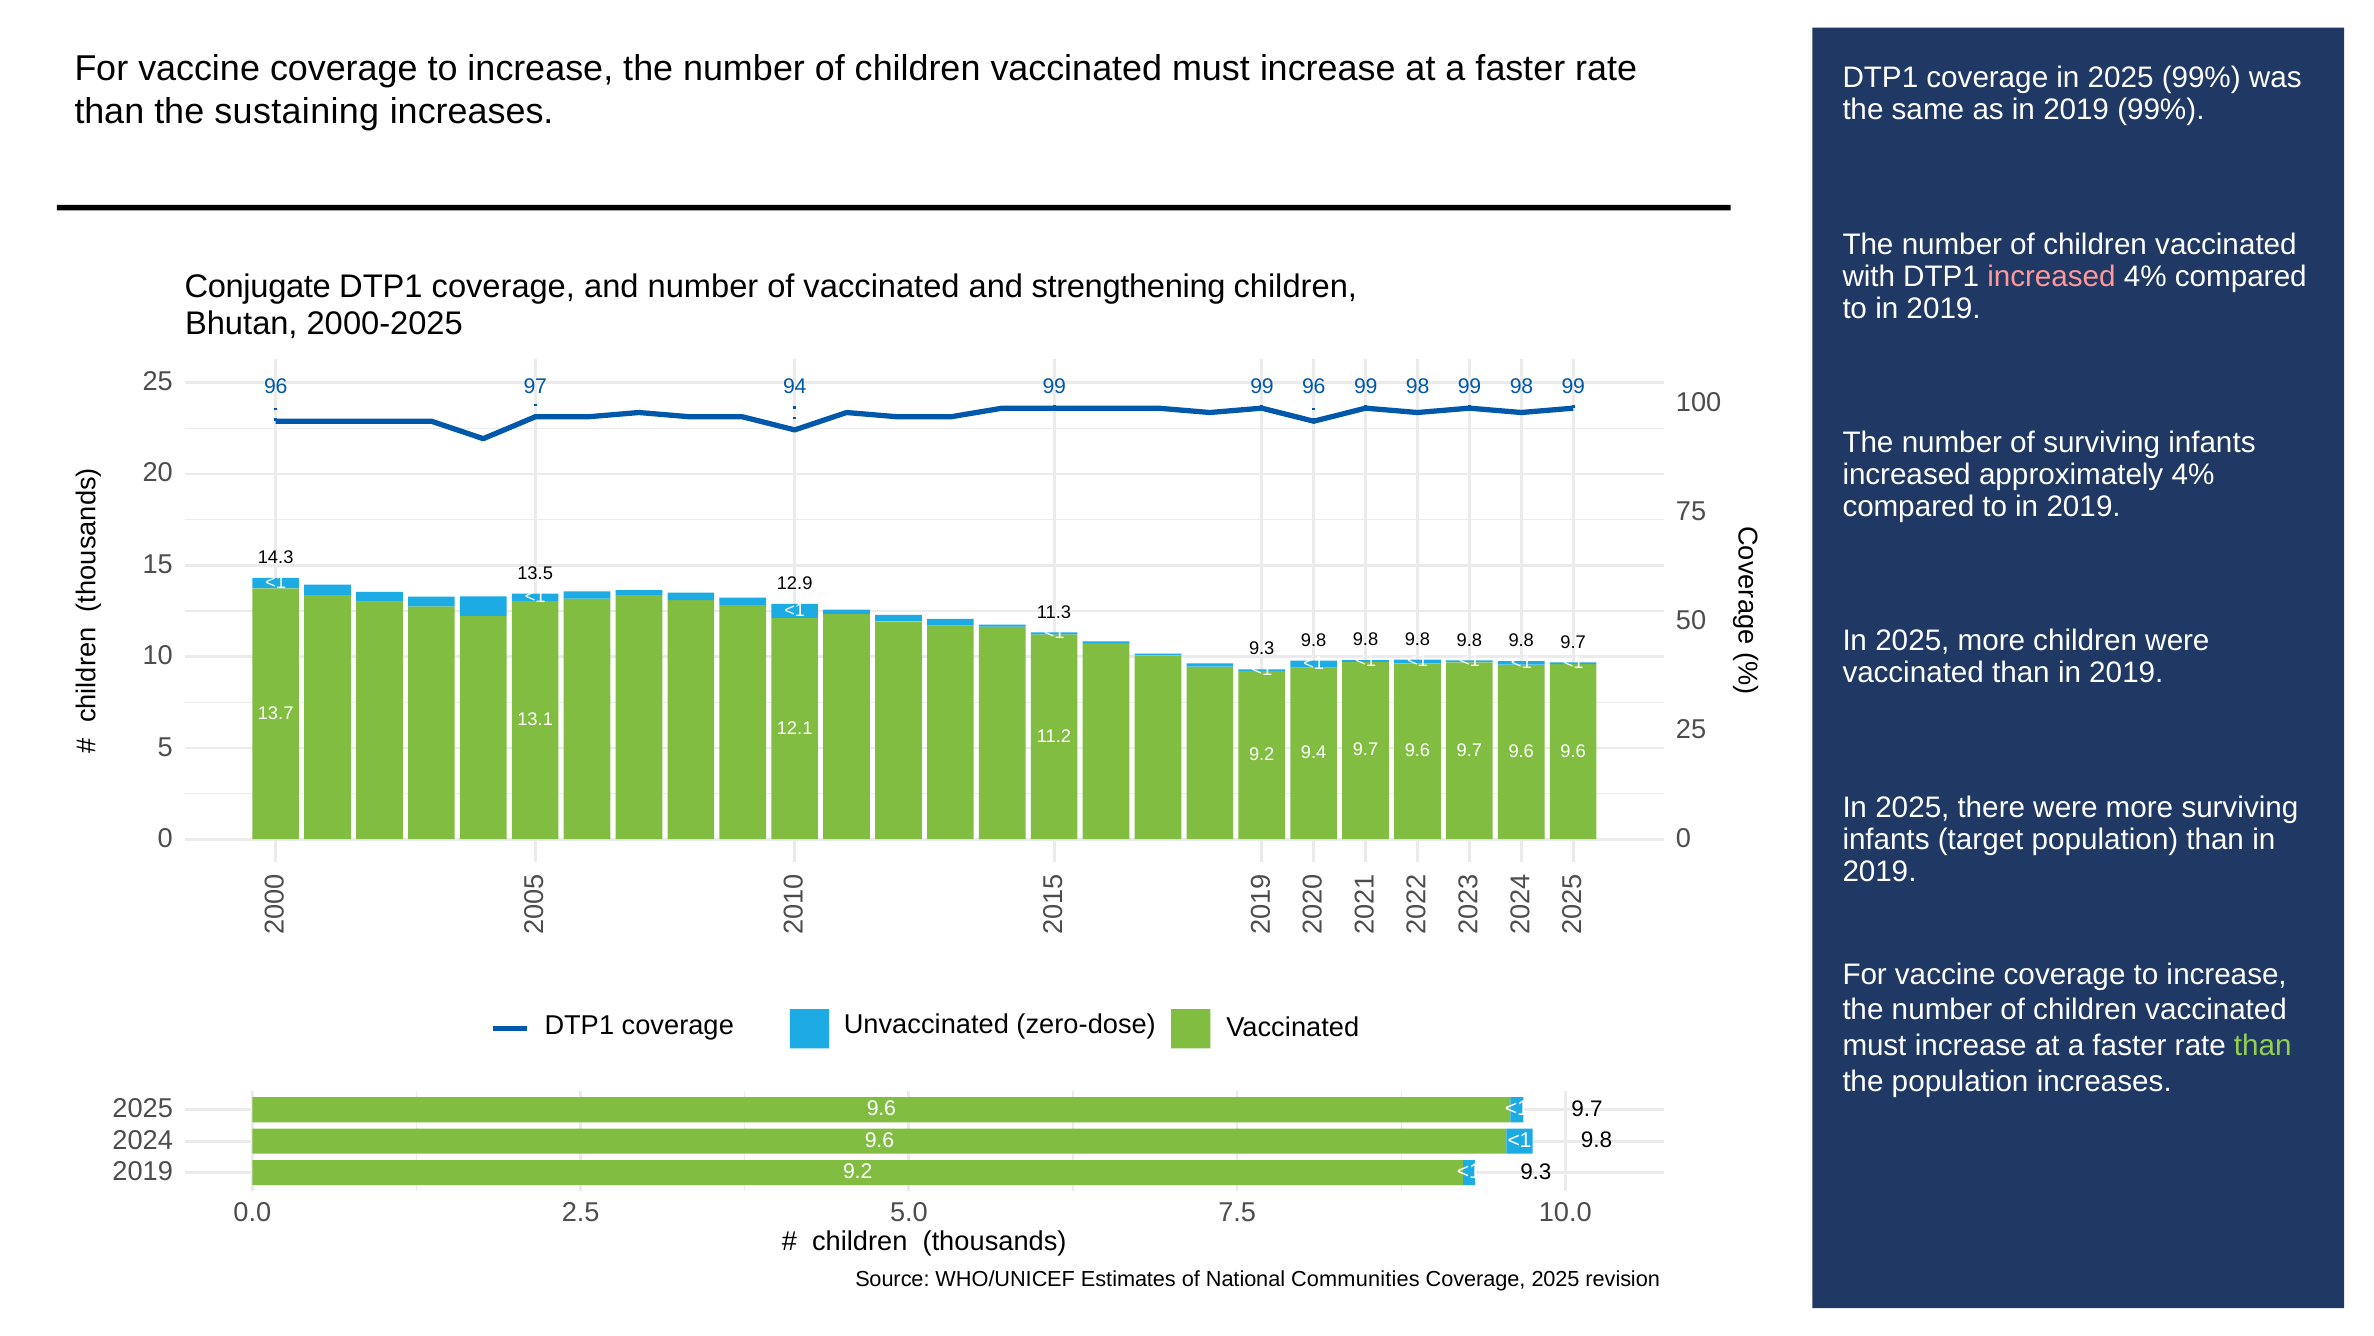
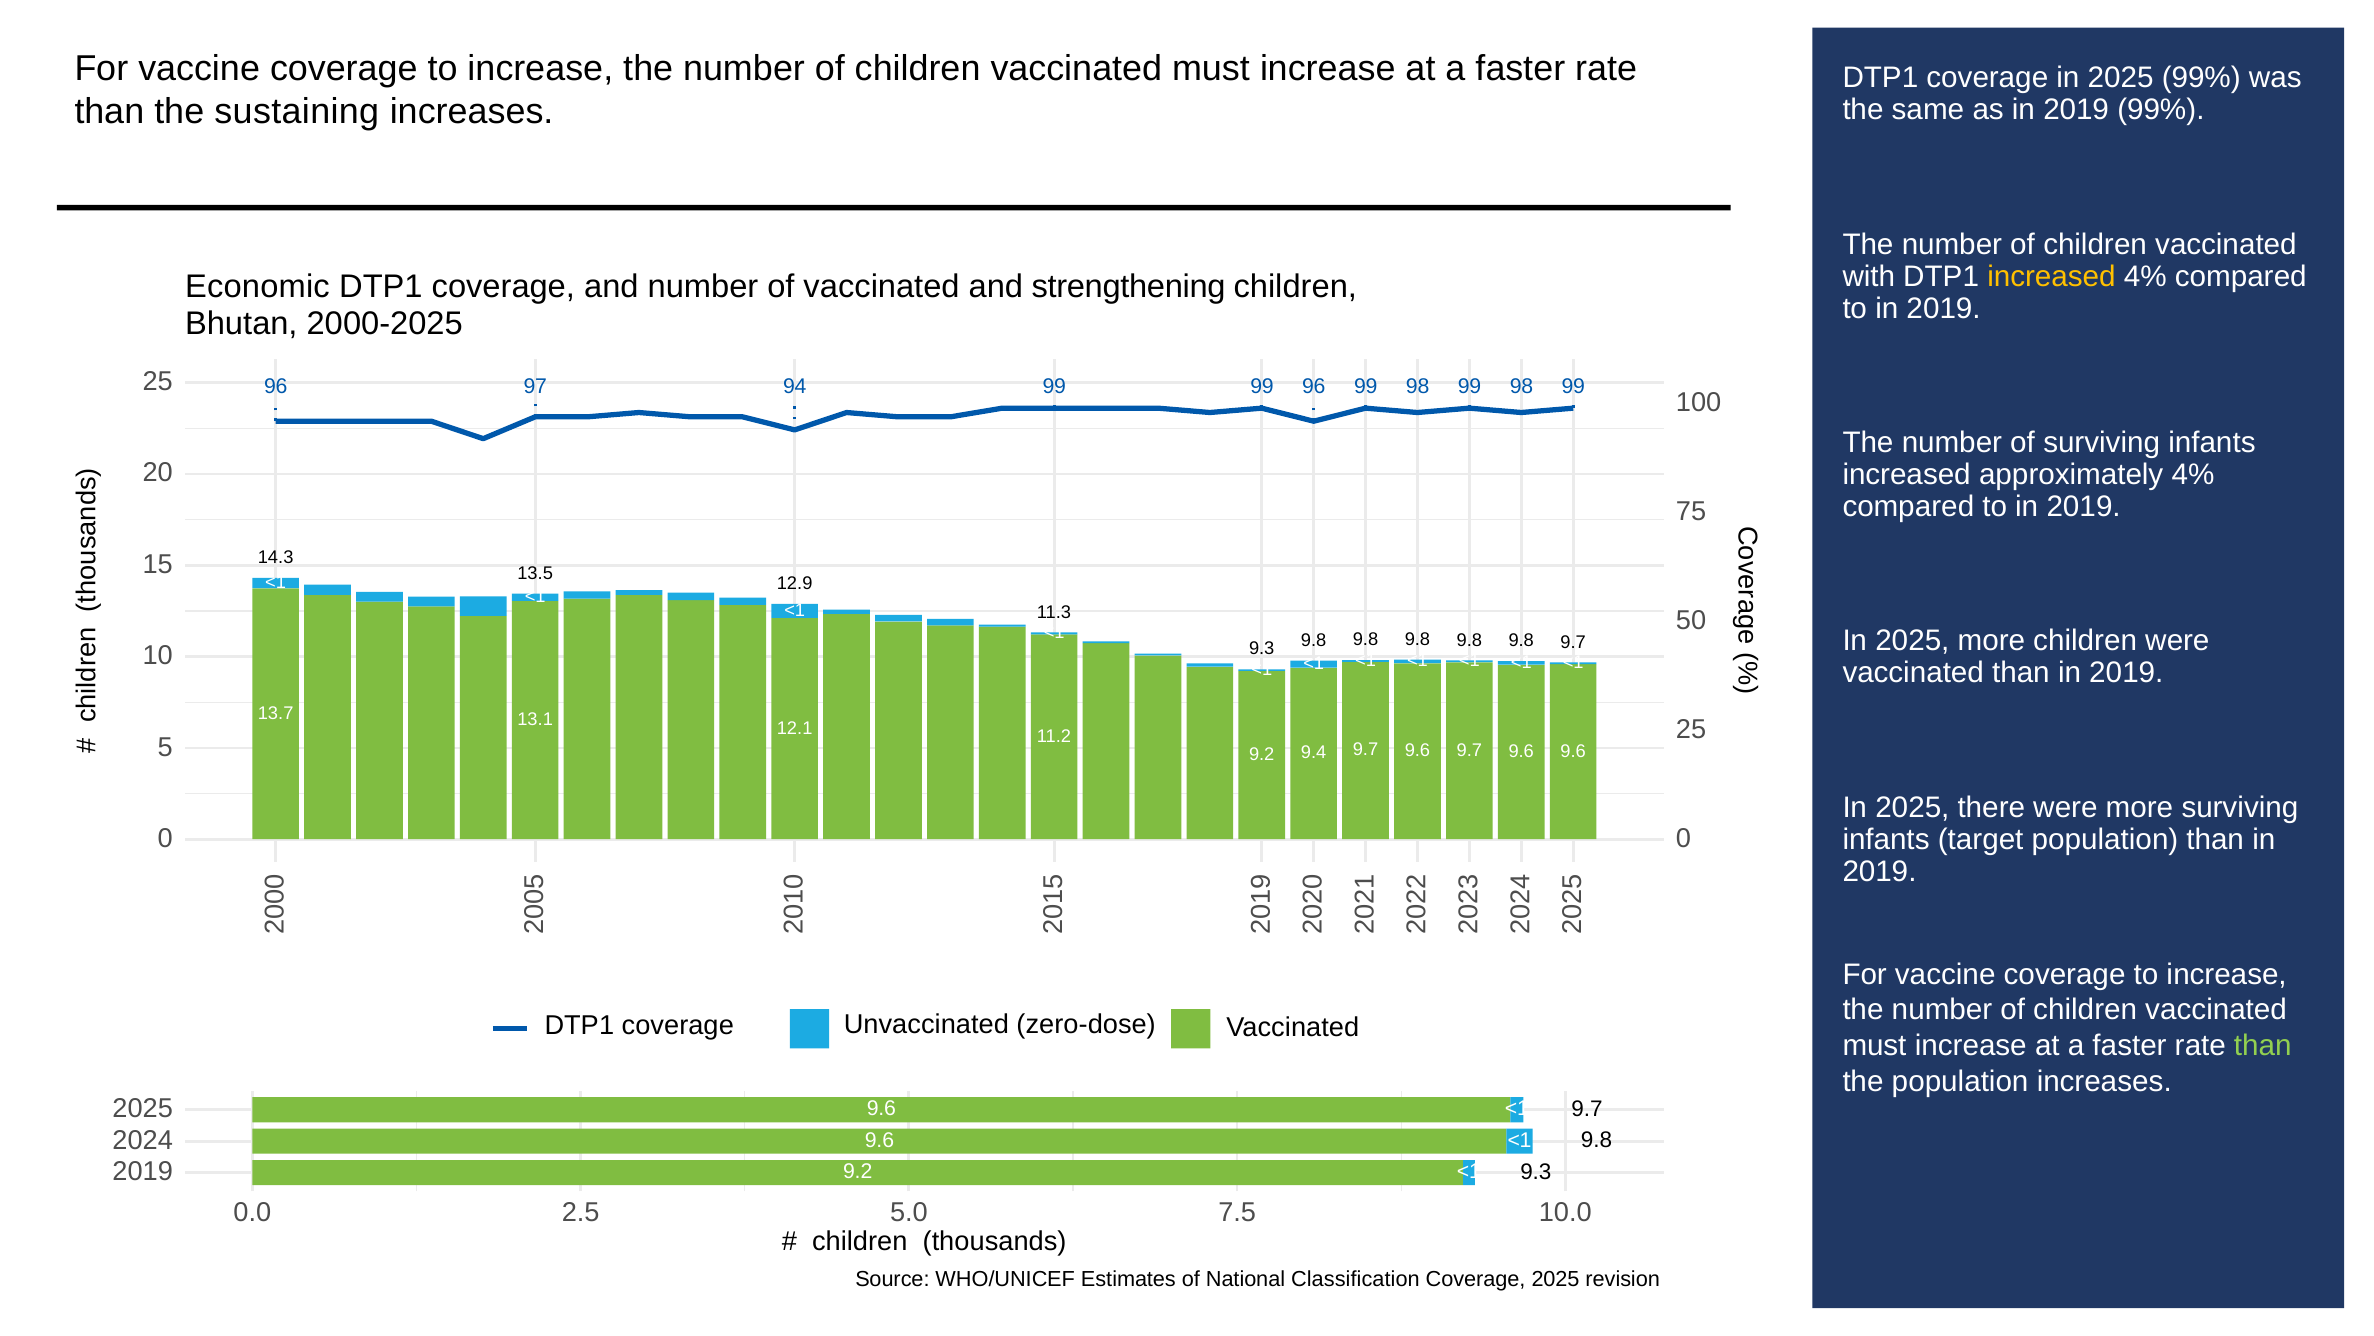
increased colour: pink -> yellow (2051, 276)
Conjugate: Conjugate -> Economic (257, 287)
Communities: Communities -> Classification (1355, 1278)
